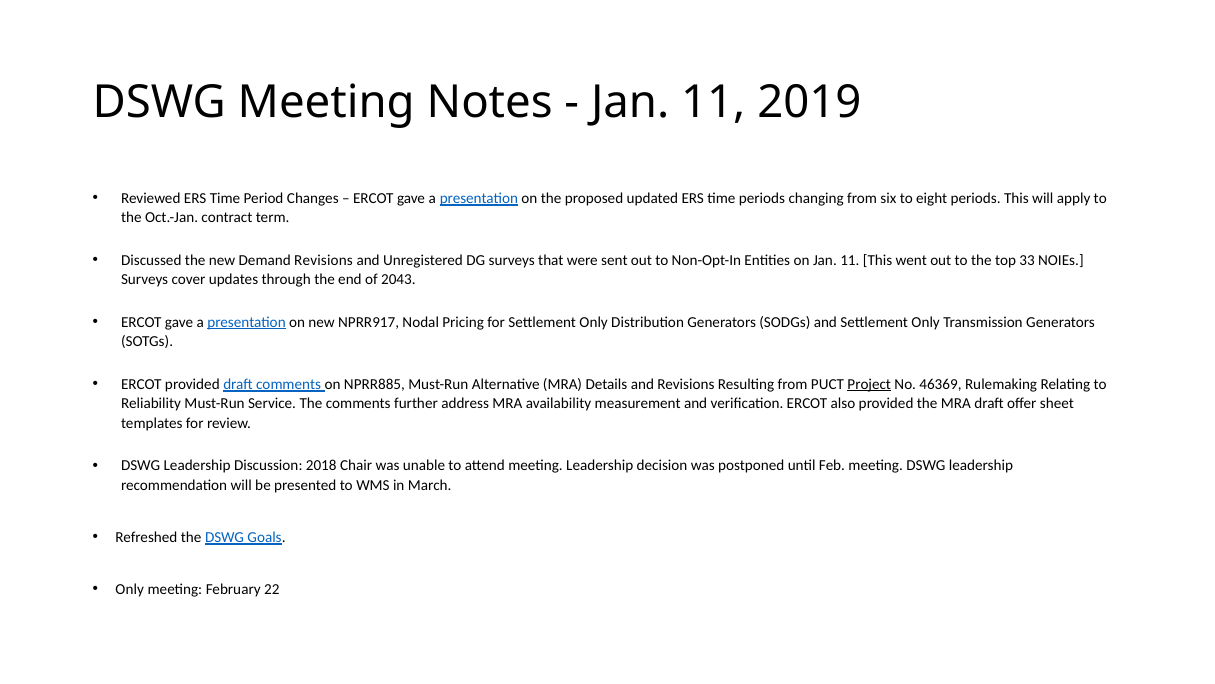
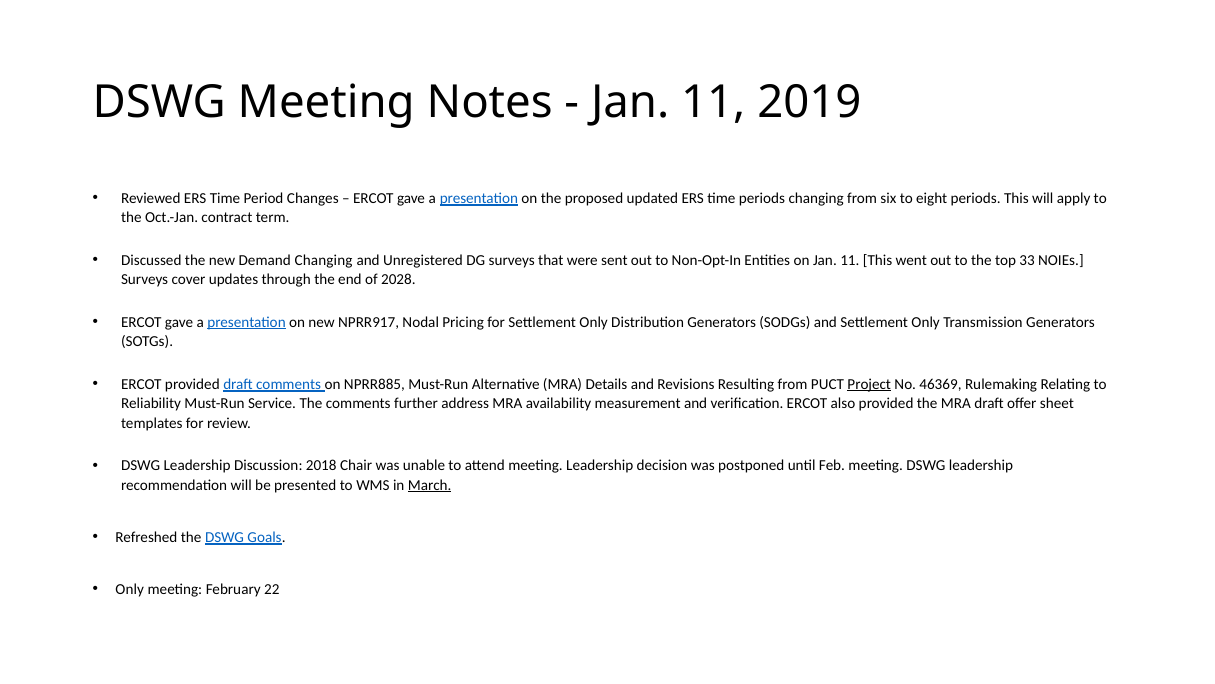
Demand Revisions: Revisions -> Changing (324, 260)
2043: 2043 -> 2028 (398, 279)
March underline: none -> present (430, 485)
